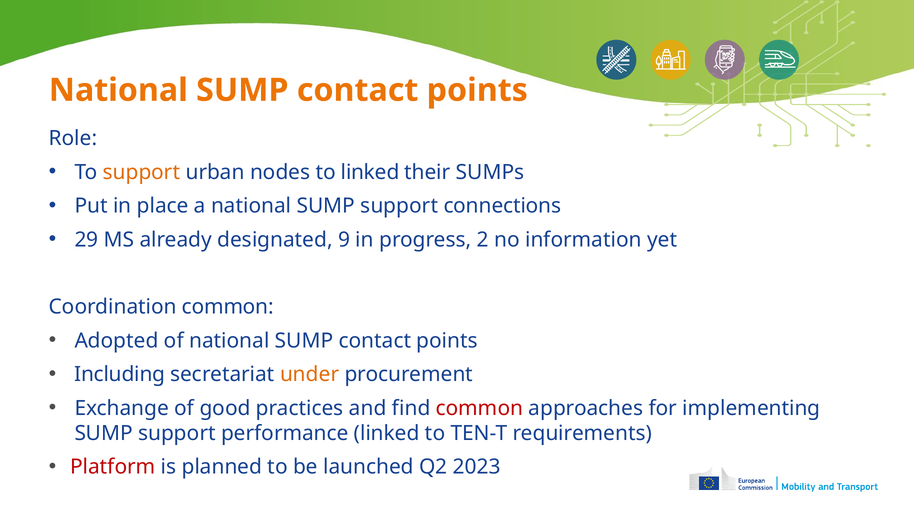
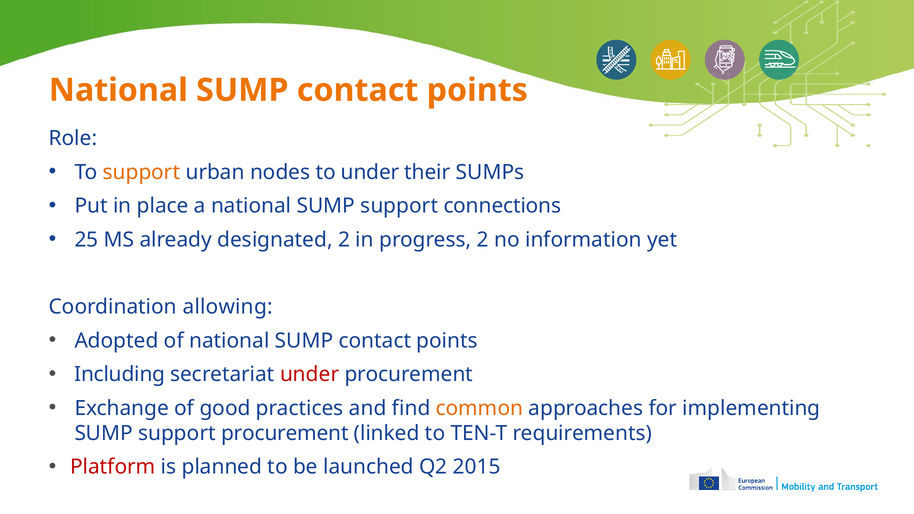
to linked: linked -> under (370, 172)
29: 29 -> 25 (86, 240)
designated 9: 9 -> 2 (344, 240)
Coordination common: common -> allowing (228, 307)
under colour: orange -> red (310, 374)
common colour: red -> orange (479, 408)
support performance: performance -> procurement (285, 433)
2023: 2023 -> 2015 (477, 467)
